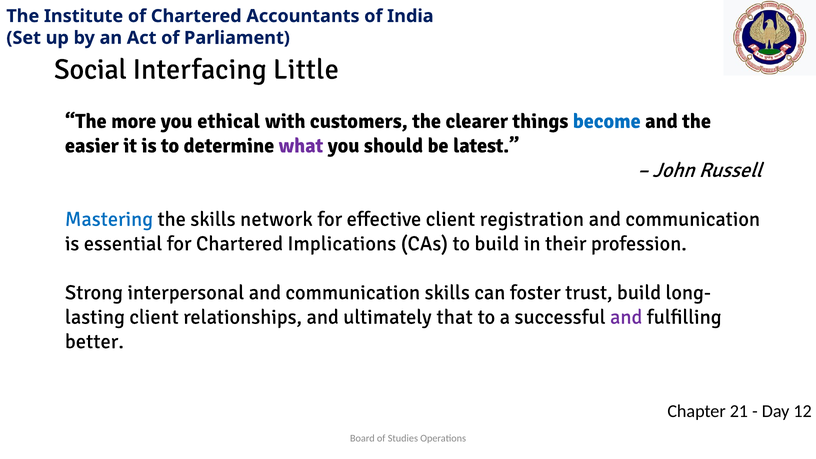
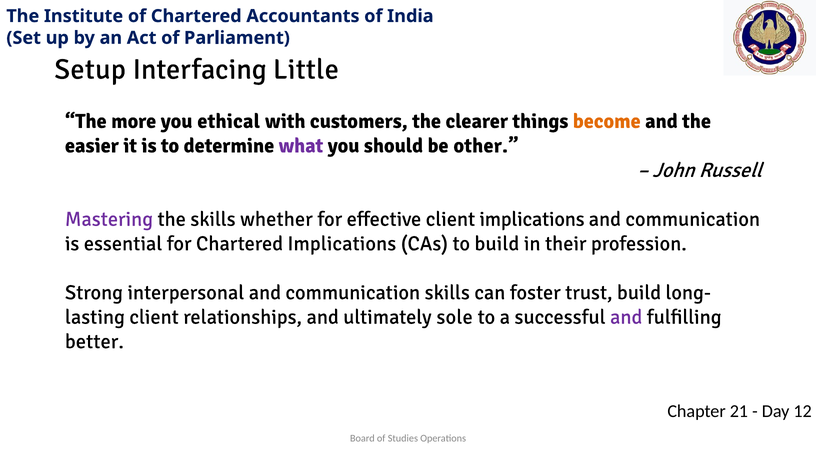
Social: Social -> Setup (90, 69)
become colour: blue -> orange (607, 121)
latest: latest -> other (486, 146)
Mastering colour: blue -> purple (109, 219)
network: network -> whether (276, 219)
client registration: registration -> implications (532, 219)
that: that -> sole (455, 317)
